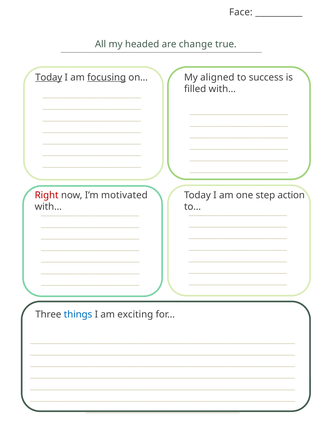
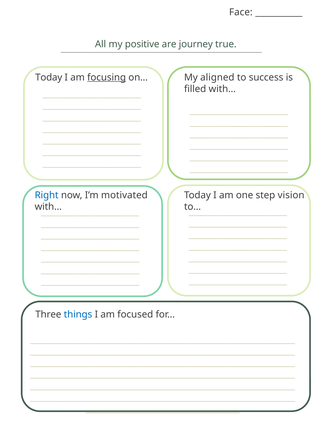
headed: headed -> positive (142, 44)
change: change -> journey (196, 44)
Today underline: present -> none (49, 77)
Right colour: red -> blue (47, 195)
action: action -> vision (291, 195)
exciting: exciting -> focused (135, 314)
